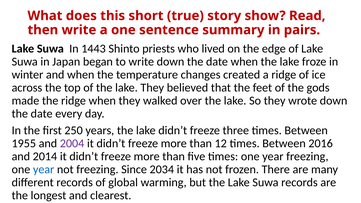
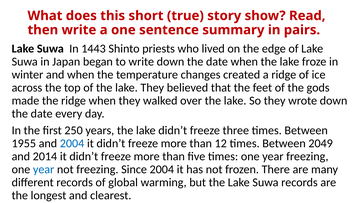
2004 colour: purple -> blue (72, 143)
2016: 2016 -> 2049 (321, 143)
Since 2034: 2034 -> 2004 (162, 169)
